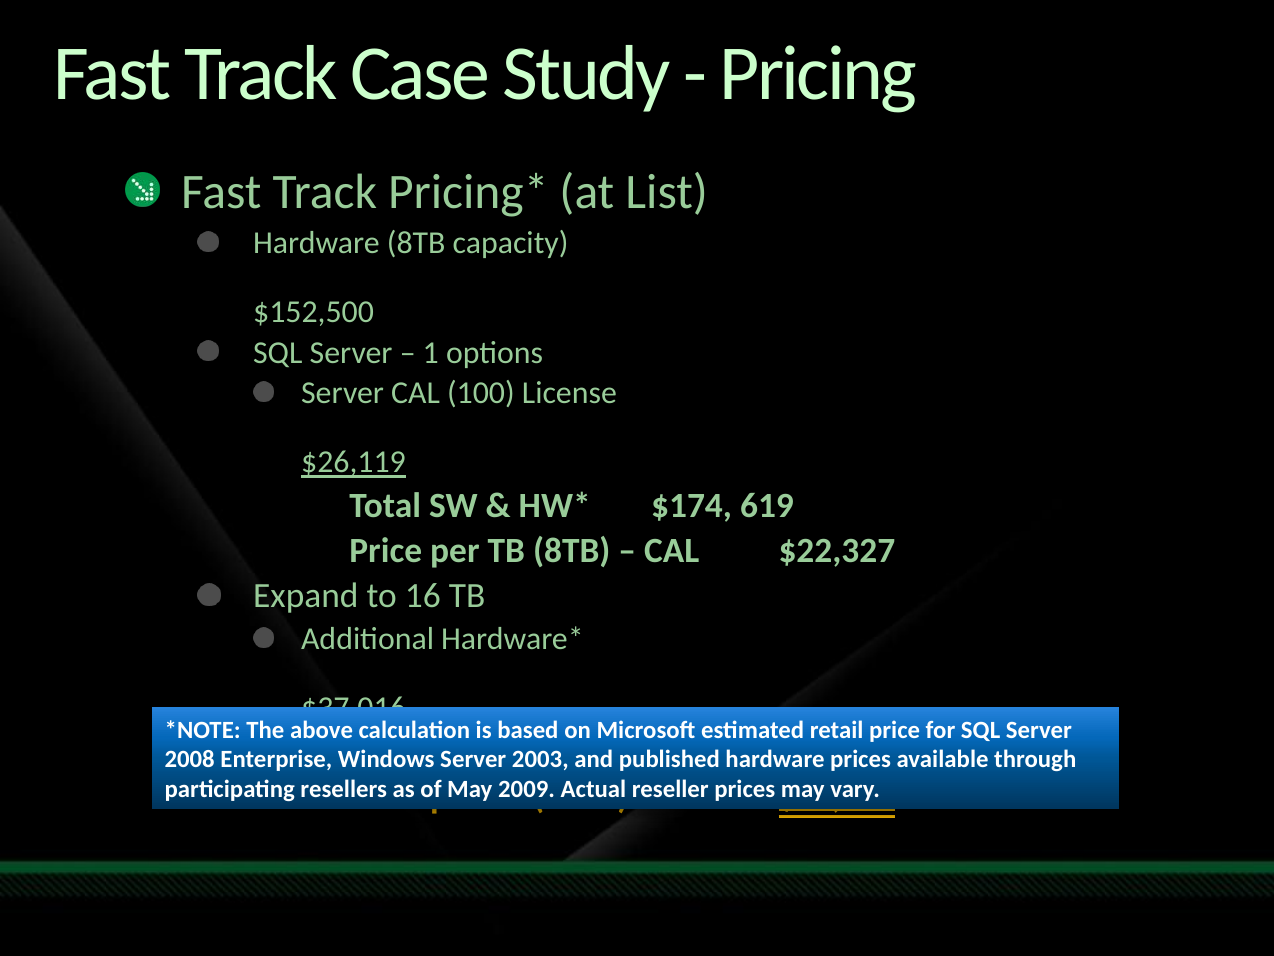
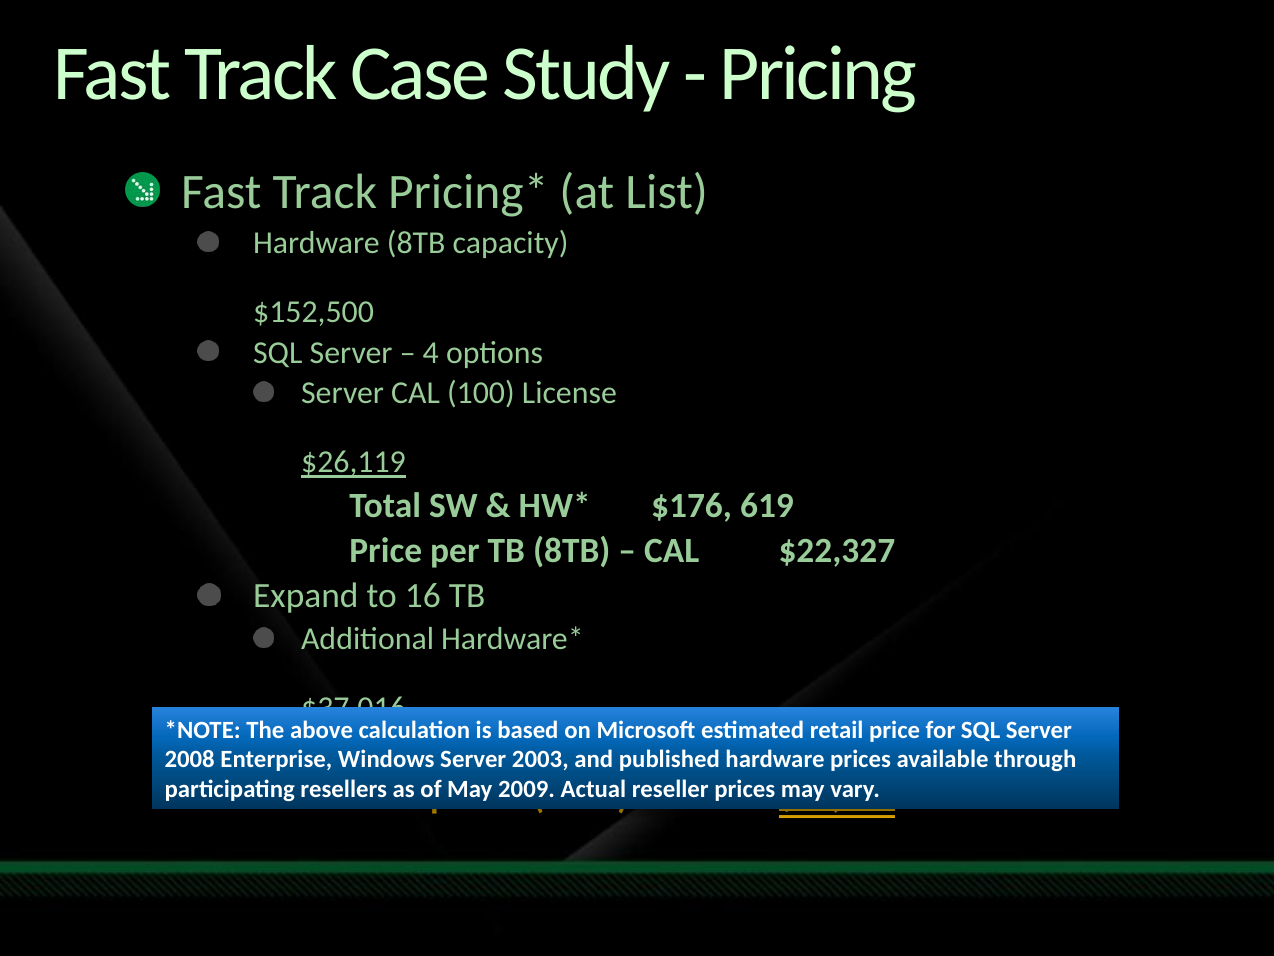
1: 1 -> 4 (431, 352)
$174: $174 -> $176 (692, 505)
